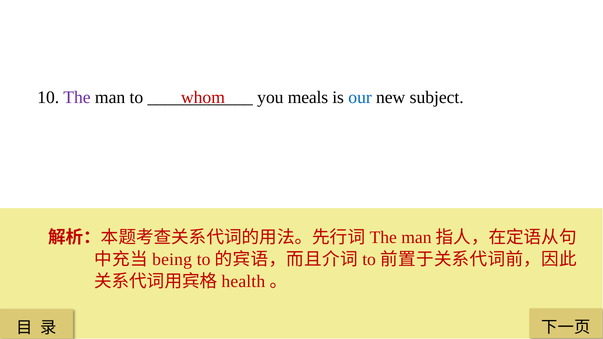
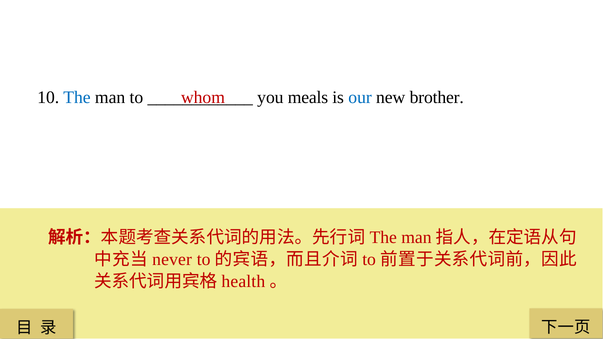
The colour: purple -> blue (77, 98)
subject: subject -> brother (437, 98)
being: being -> never (172, 260)
